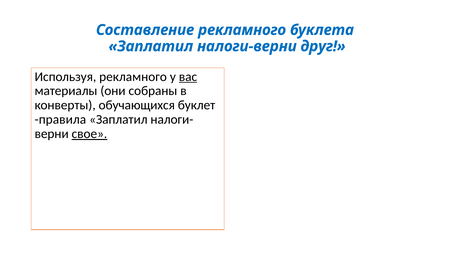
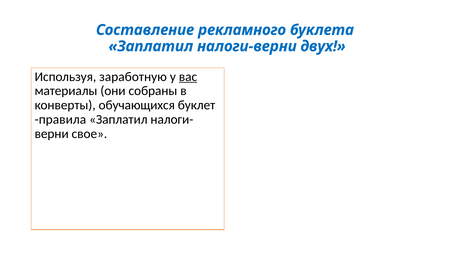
друг: друг -> двух (323, 46)
Используя рекламного: рекламного -> заработную (133, 77)
свое underline: present -> none (89, 134)
